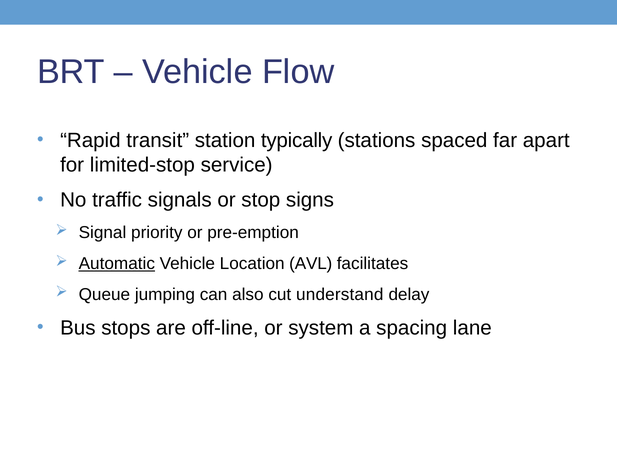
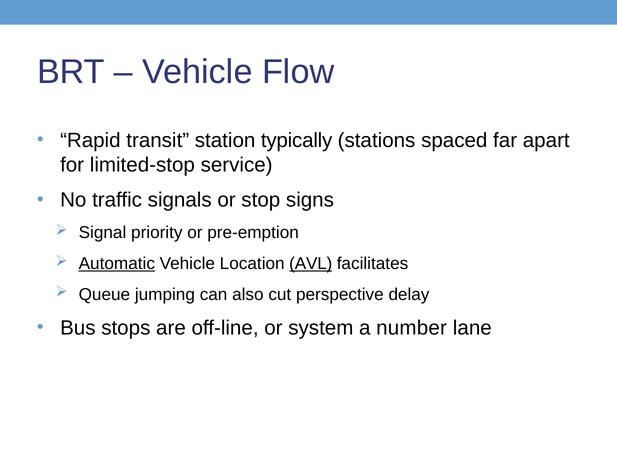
AVL underline: none -> present (311, 263)
understand: understand -> perspective (340, 294)
spacing: spacing -> number (412, 328)
